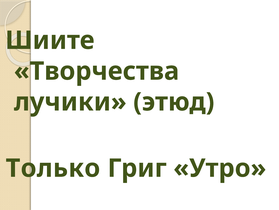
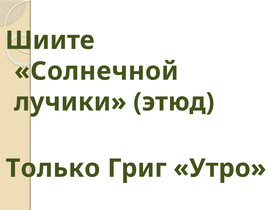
Творчества: Творчества -> Солнечной (96, 71)
